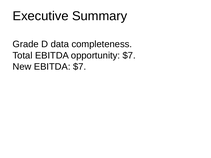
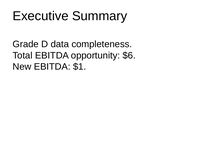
opportunity $7: $7 -> $6 (129, 56)
EBITDA $7: $7 -> $1 (80, 67)
